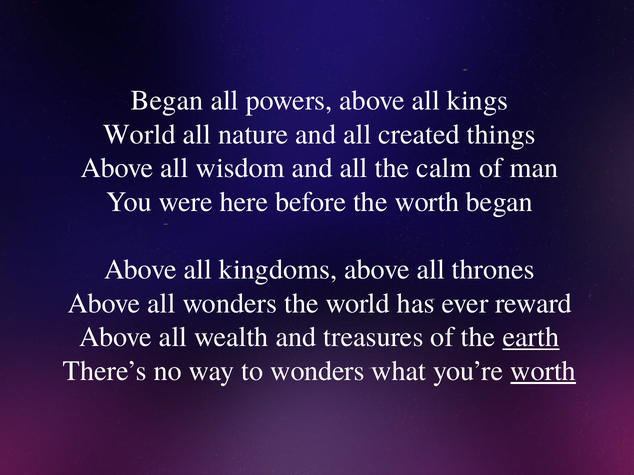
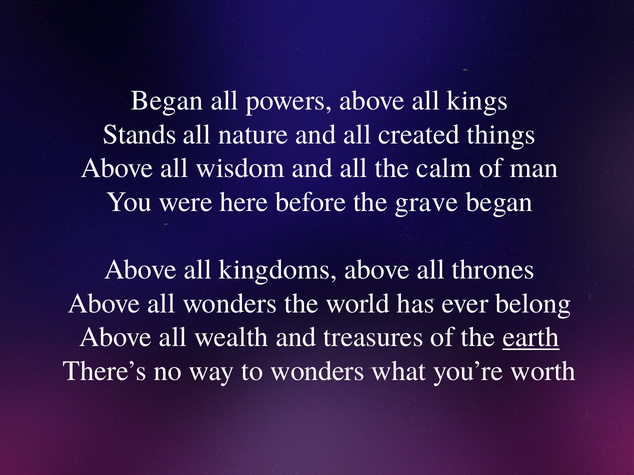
World: World -> Stands (140, 135)
the worth: worth -> grave (427, 202)
reward: reward -> belong (533, 304)
worth underline: present -> none (543, 371)
